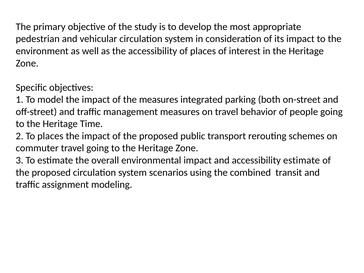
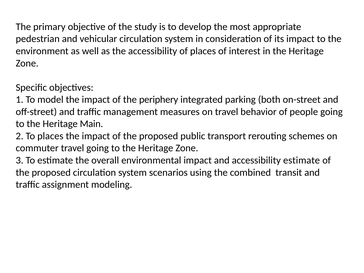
the measures: measures -> periphery (159, 100)
Time: Time -> Main (91, 124)
